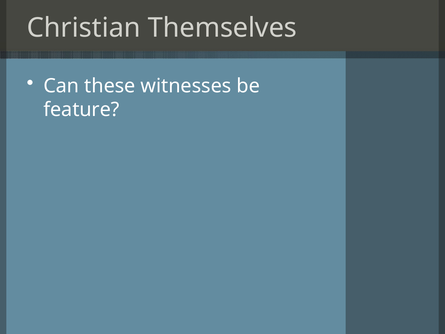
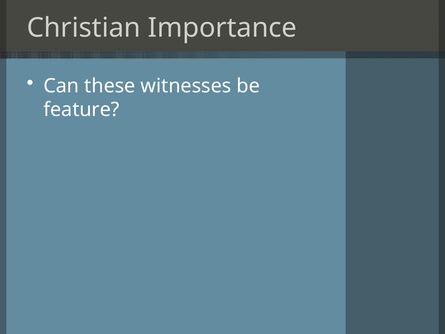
Themselves: Themselves -> Importance (222, 28)
